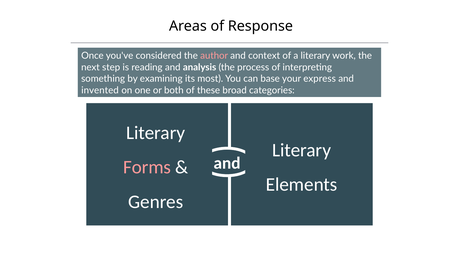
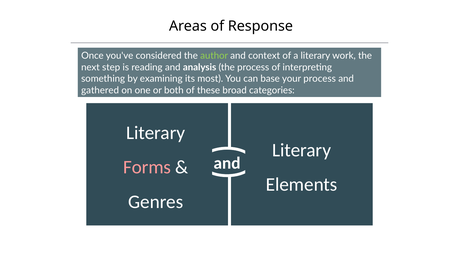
author colour: pink -> light green (214, 56)
your express: express -> process (320, 79)
invented: invented -> gathered (100, 90)
